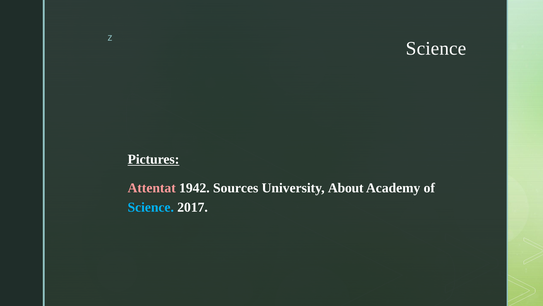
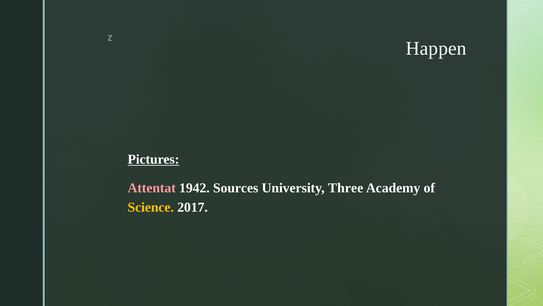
Science: Science -> Happen (436, 48)
About: About -> Three (346, 188)
Science colour: light blue -> yellow (151, 207)
